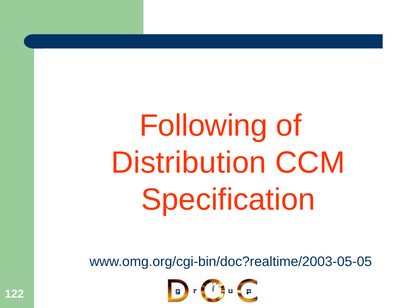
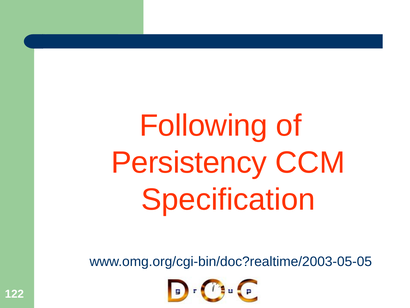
Distribution: Distribution -> Persistency (189, 163)
